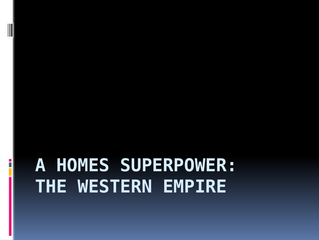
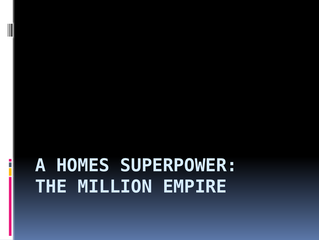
WESTERN: WESTERN -> MILLION (115, 186)
